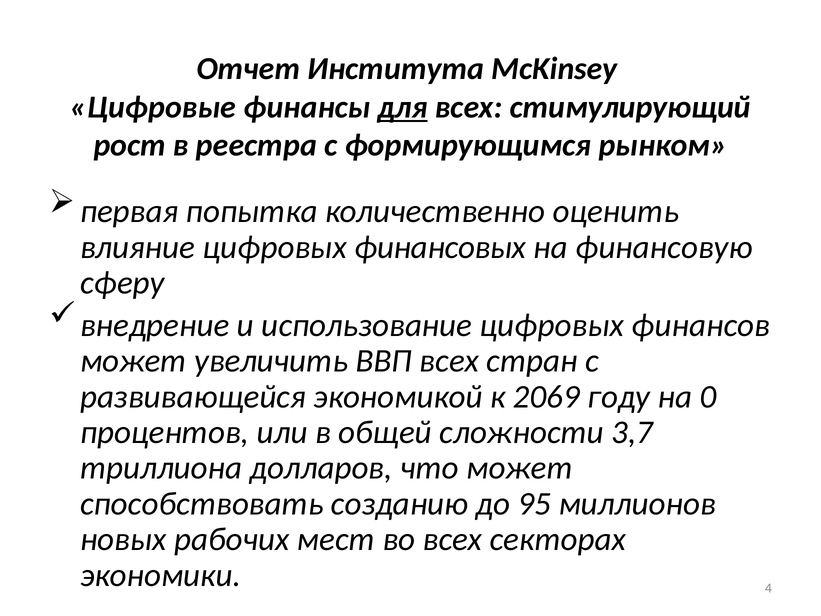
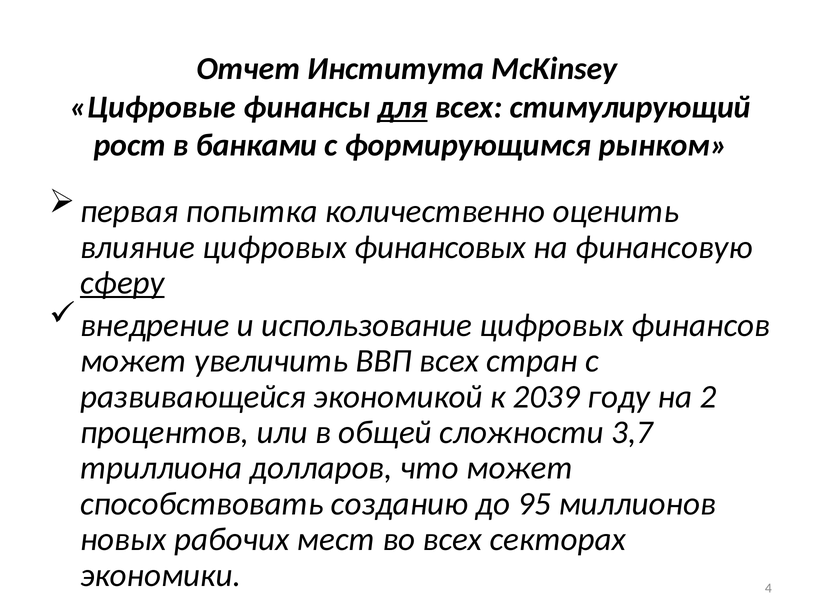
реестра: реестра -> банками (257, 145)
сферу underline: none -> present (122, 283)
2069: 2069 -> 2039 (546, 396)
0: 0 -> 2 (708, 396)
